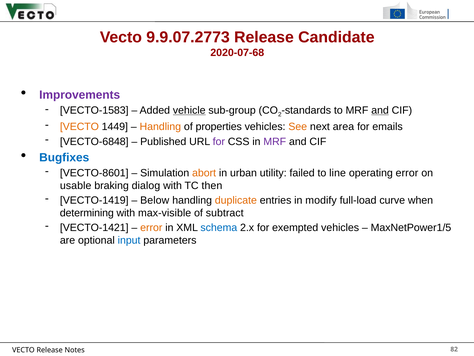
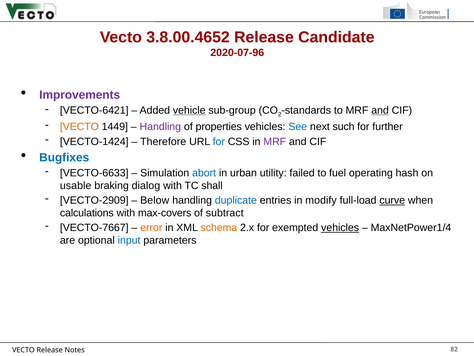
9.9.07.2773: 9.9.07.2773 -> 3.8.00.4652 (188, 37)
2020-07-68: 2020-07-68 -> 2020-07-96 (237, 53)
VECTO-1583: VECTO-1583 -> VECTO-6421 (94, 110)
Handling colour: orange -> purple (160, 127)
See colour: orange -> blue (298, 127)
area: area -> such (344, 127)
emails: emails -> further (388, 127)
VECTO-6848: VECTO-6848 -> VECTO-1424 (94, 141)
Published: Published -> Therefore (163, 141)
for colour: purple -> blue (219, 141)
VECTO-8601: VECTO-8601 -> VECTO-6633 (94, 173)
abort colour: orange -> blue (204, 173)
line: line -> fuel (338, 173)
operating error: error -> hash (407, 173)
then: then -> shall (212, 185)
VECTO-1419: VECTO-1419 -> VECTO-2909 (94, 200)
duplicate colour: orange -> blue (236, 200)
curve underline: none -> present (392, 200)
determining: determining -> calculations (87, 213)
max-visible: max-visible -> max-covers (165, 213)
VECTO-1421: VECTO-1421 -> VECTO-7667 (94, 227)
schema colour: blue -> orange (219, 227)
vehicles underline: none -> present (340, 227)
MaxNetPower1/5: MaxNetPower1/5 -> MaxNetPower1/4 (411, 227)
